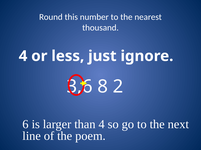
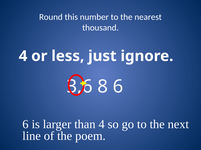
8 2: 2 -> 6 (118, 87)
